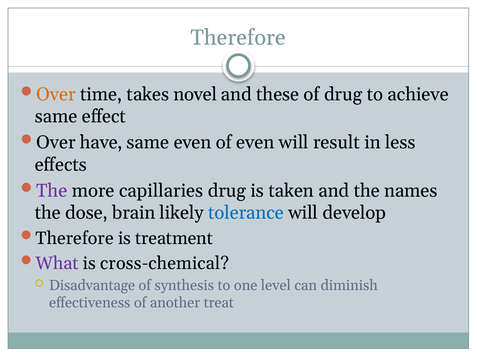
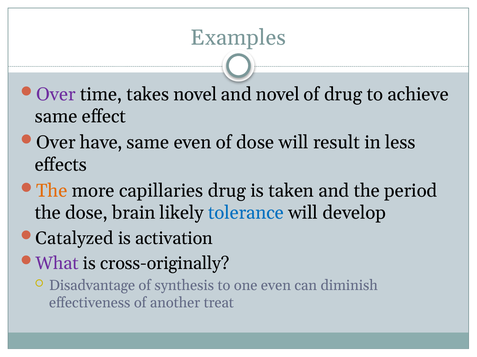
Therefore: Therefore -> Examples (238, 38)
Over colour: orange -> purple (56, 94)
and these: these -> novel (278, 94)
of even: even -> dose (255, 143)
The colour: purple -> orange (52, 191)
names: names -> period (411, 191)
Therefore: Therefore -> Catalyzed (75, 239)
treatment: treatment -> activation (174, 239)
cross-chemical: cross-chemical -> cross-originally (165, 264)
one level: level -> even (276, 286)
